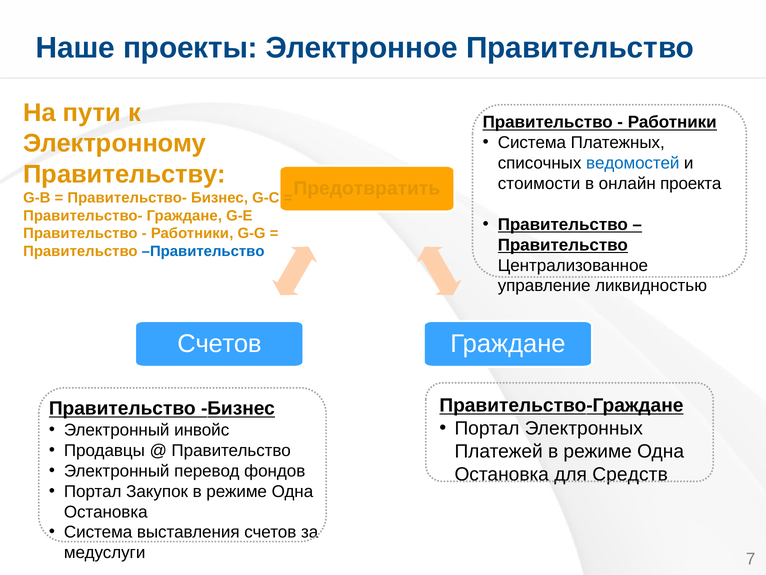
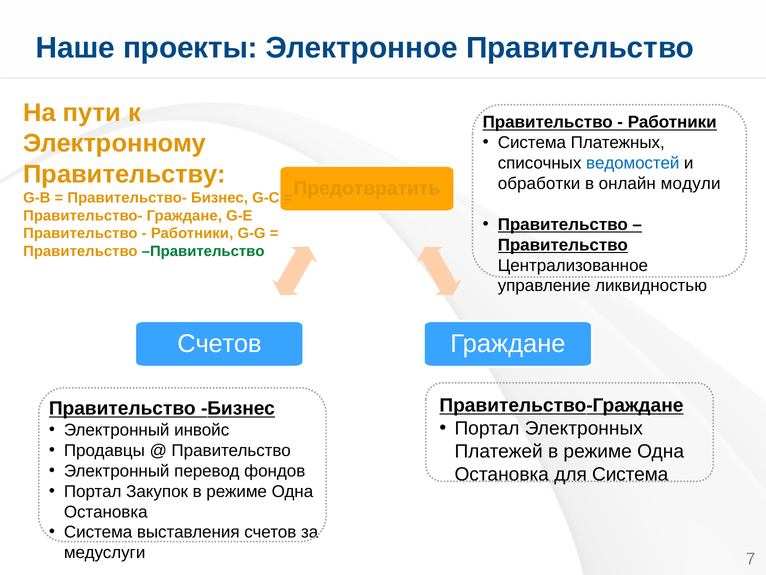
стоимости: стоимости -> обработки (539, 184)
проекта: проекта -> модули (691, 184)
Правительство colour: blue -> green (203, 251)
для Средств: Средств -> Система (630, 474)
